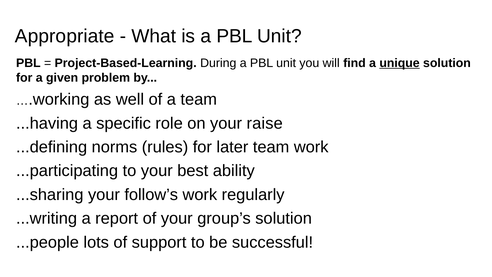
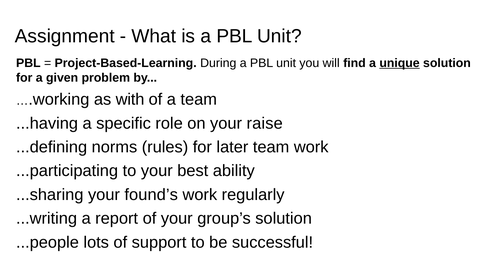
Appropriate: Appropriate -> Assignment (65, 36)
well: well -> with (130, 99)
follow’s: follow’s -> found’s (151, 195)
